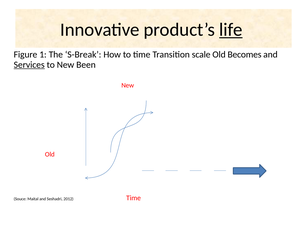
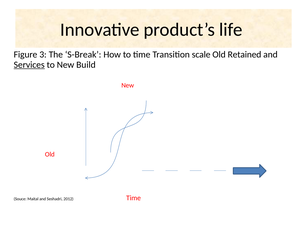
life underline: present -> none (231, 30)
1: 1 -> 3 (43, 55)
Becomes: Becomes -> Retained (245, 55)
Been: Been -> Build (86, 65)
